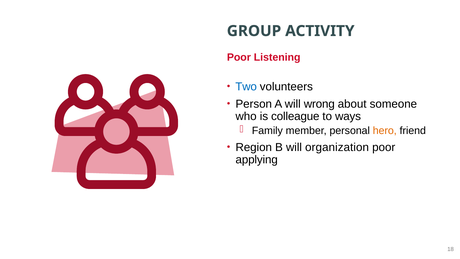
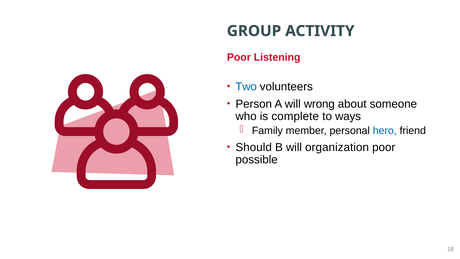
colleague: colleague -> complete (295, 116)
hero colour: orange -> blue (385, 131)
Region: Region -> Should (254, 147)
applying: applying -> possible (257, 160)
